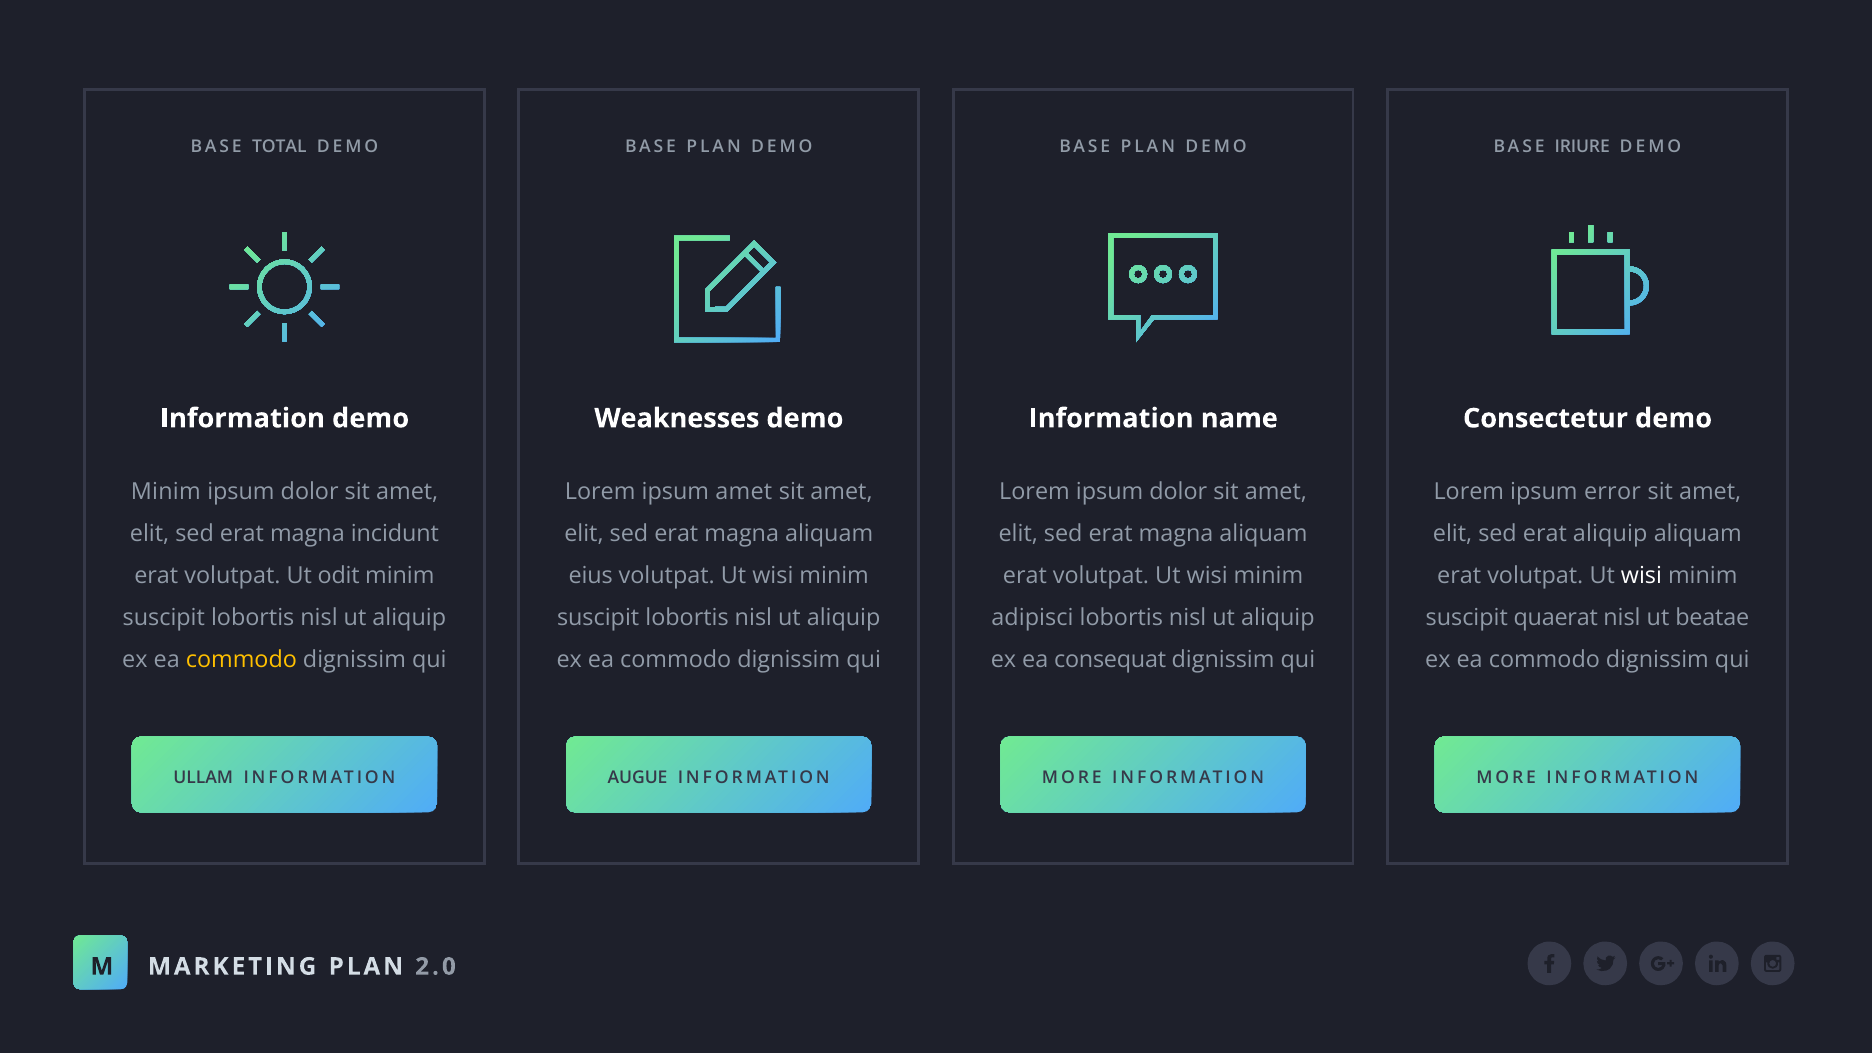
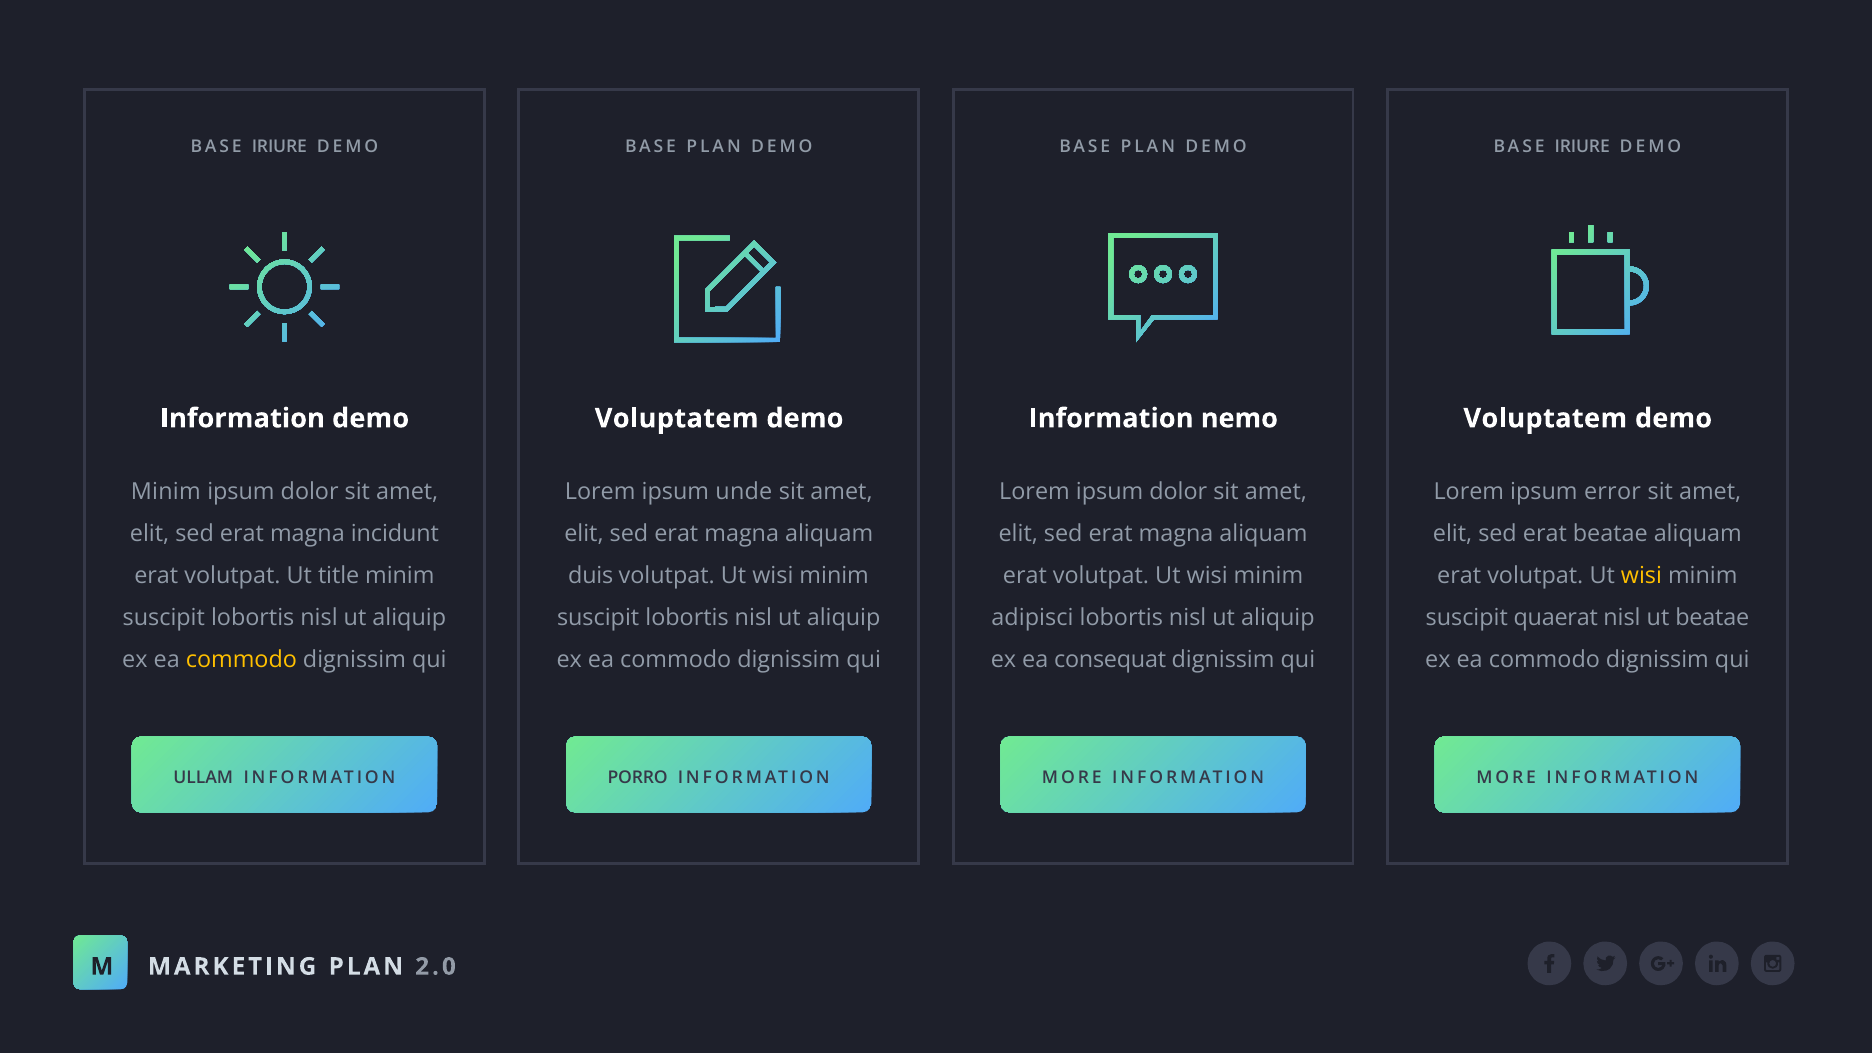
TOTAL: TOTAL -> IRIURE (279, 147)
Weaknesses: Weaknesses -> Voluptatem (677, 418)
name: name -> nemo (1239, 418)
Consectetur: Consectetur -> Voluptatem (1545, 418)
ipsum amet: amet -> unde (744, 491)
erat aliquip: aliquip -> beatae (1610, 534)
odit: odit -> title (339, 576)
eius: eius -> duis (591, 576)
wisi colour: white -> yellow (1641, 576)
AUGUE: AUGUE -> PORRO (638, 778)
